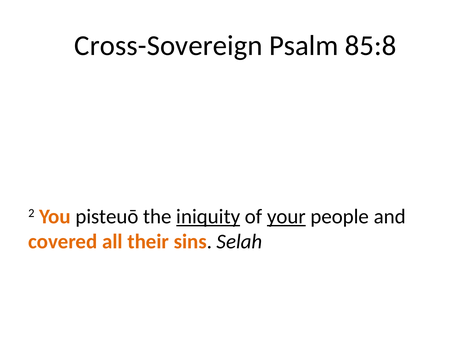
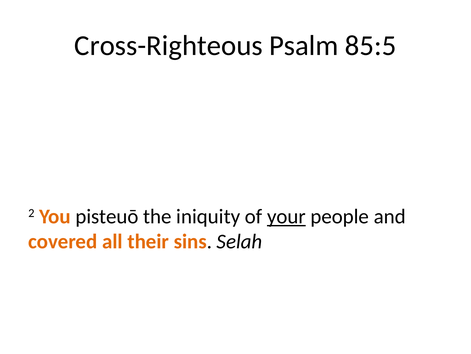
Cross-Sovereign: Cross-Sovereign -> Cross-Righteous (169, 46)
85:8: 85:8 -> 85:5 (371, 46)
iniquity underline: present -> none (208, 216)
